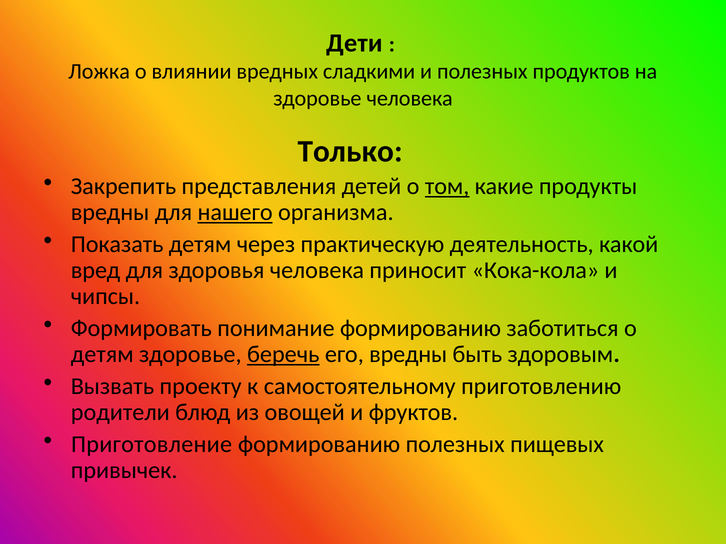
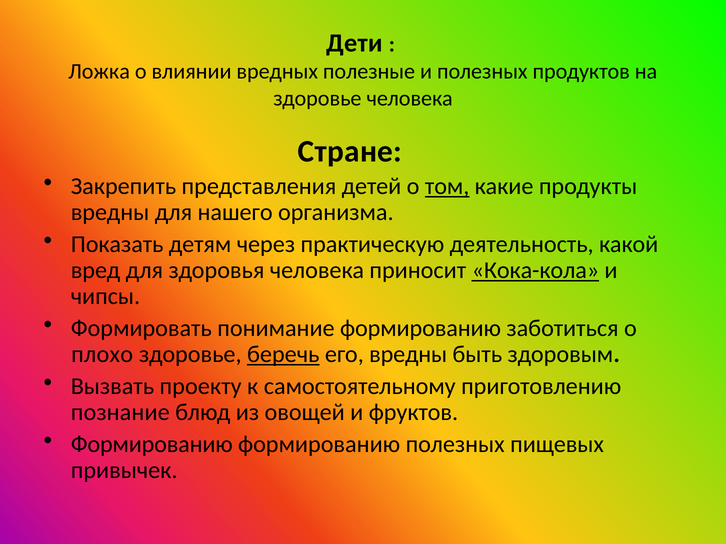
сладкими: сладкими -> полезные (369, 72)
Только: Только -> Стране (350, 152)
нашего underline: present -> none (235, 213)
Кока-кола underline: none -> present (535, 271)
детям: детям -> плохо (102, 355)
родители: родители -> познание (120, 413)
Приготовление: Приготовление -> Формированию (152, 445)
